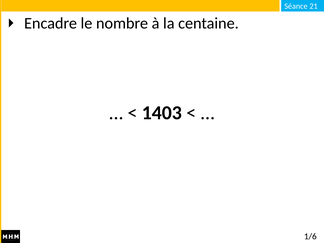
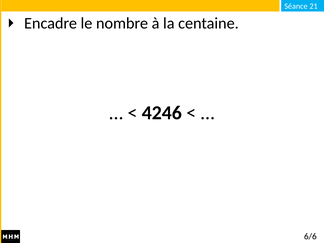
1403: 1403 -> 4246 (162, 113)
1/6: 1/6 -> 6/6 (310, 236)
